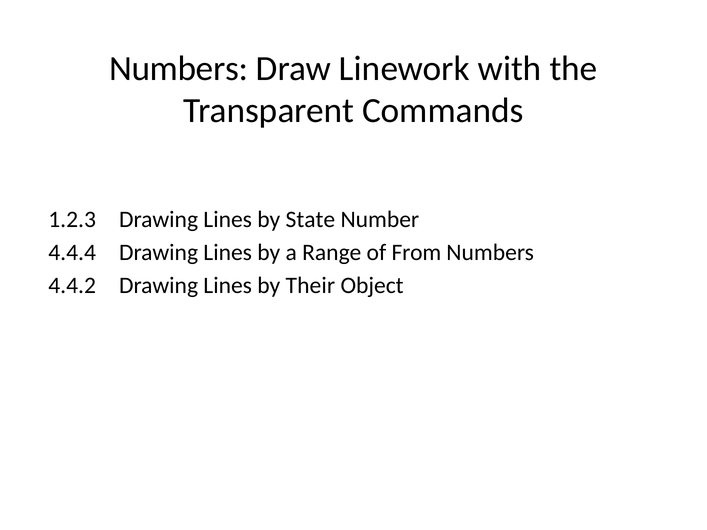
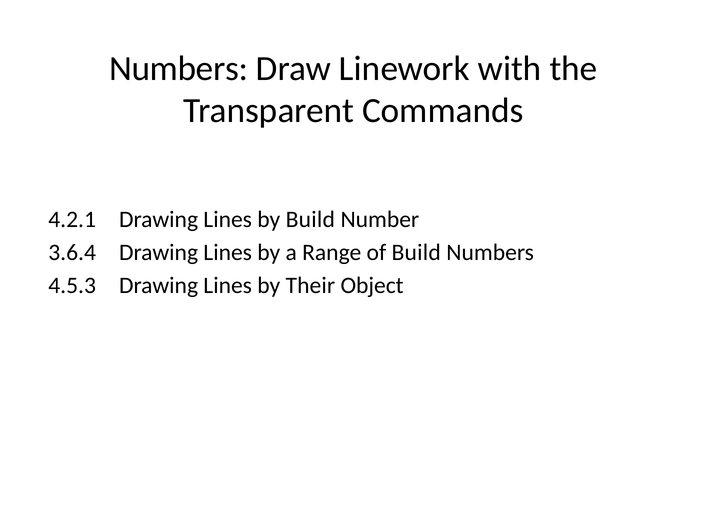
1.2.3: 1.2.3 -> 4.2.1 (72, 220)
by State: State -> Build (310, 220)
4.4.4: 4.4.4 -> 3.6.4 (72, 253)
of From: From -> Build (416, 253)
4.4.2: 4.4.2 -> 4.5.3 (72, 286)
